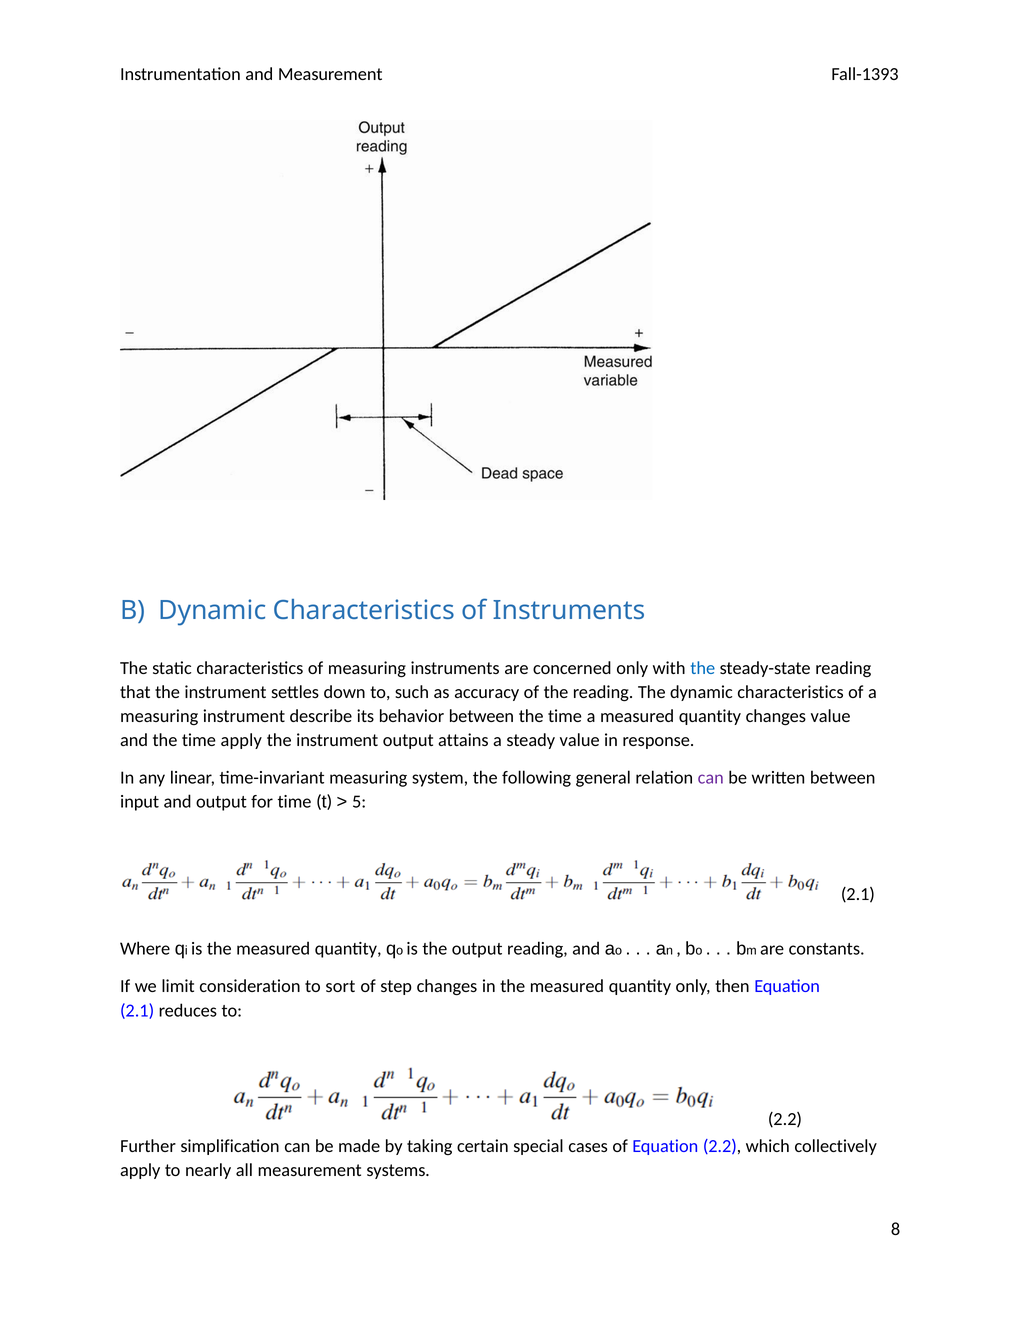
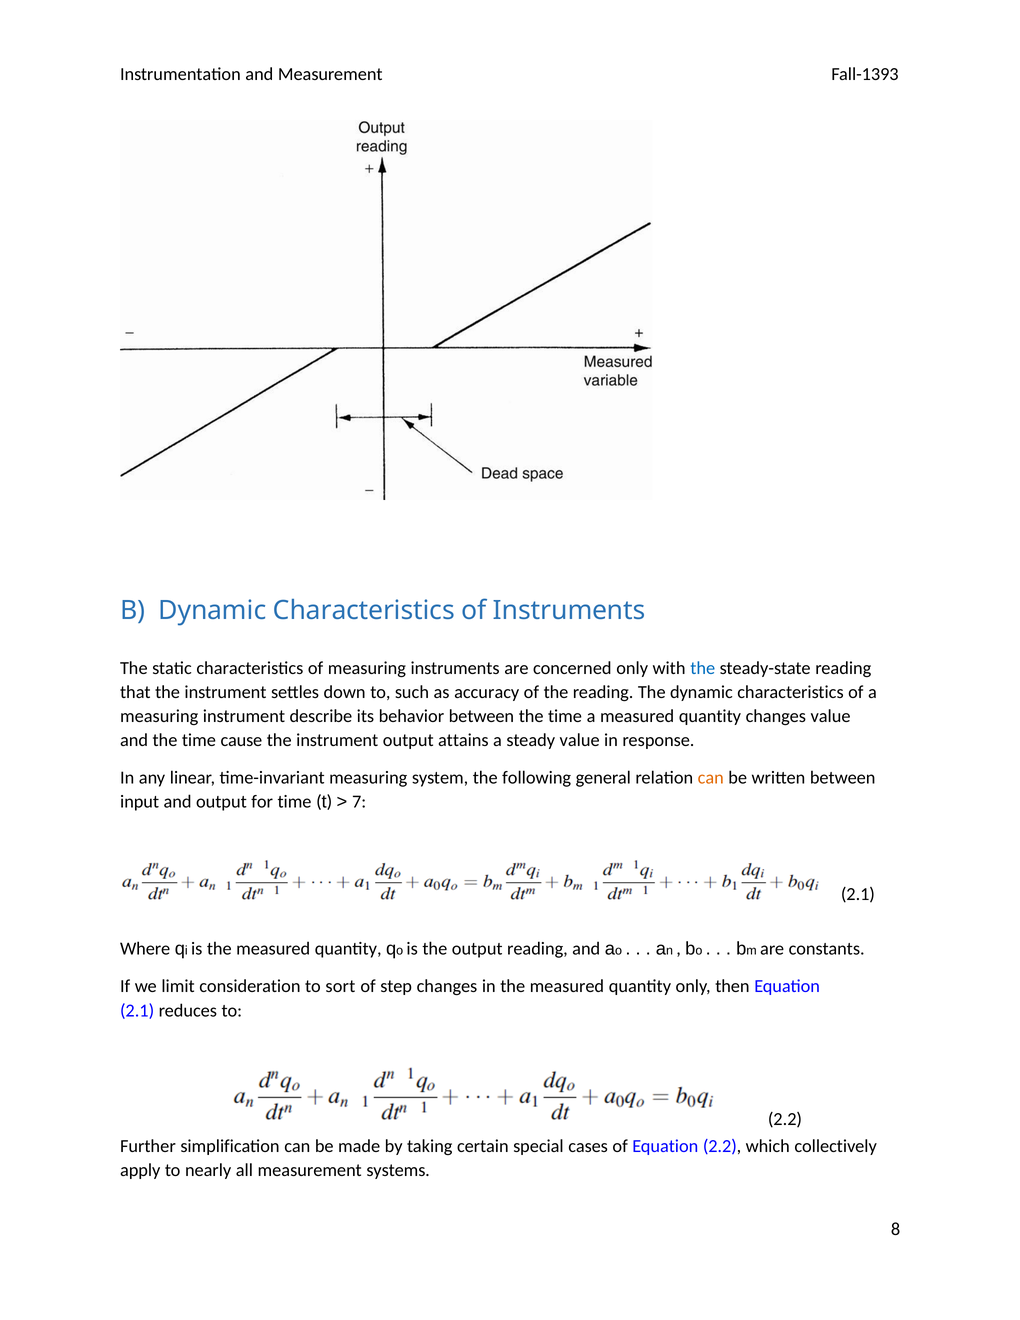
time apply: apply -> cause (241, 740)
can colour: purple -> orange (711, 778)
5: 5 -> 7 (359, 802)
